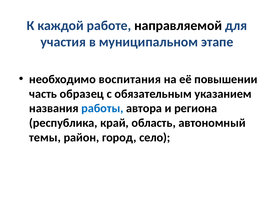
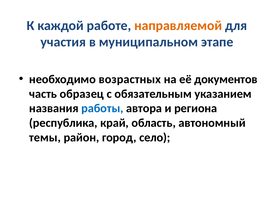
направляемой colour: black -> orange (178, 26)
воспитания: воспитания -> возрастных (130, 79)
повышении: повышении -> документов (226, 79)
